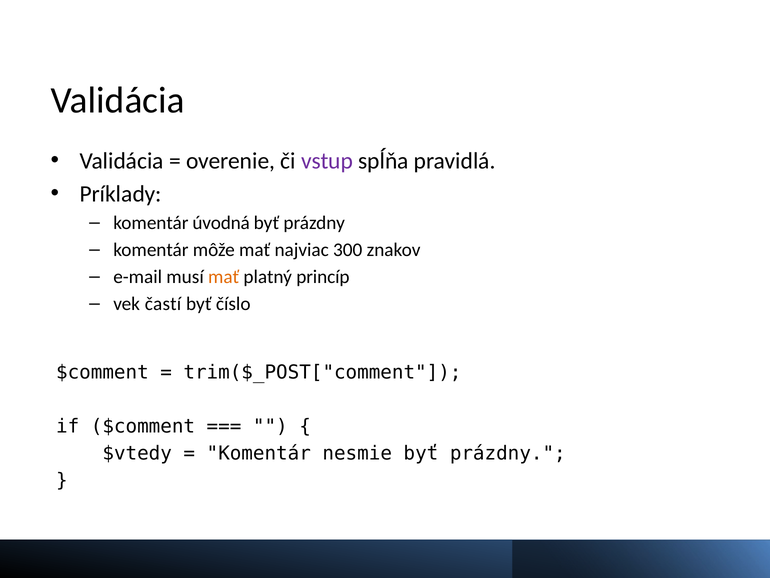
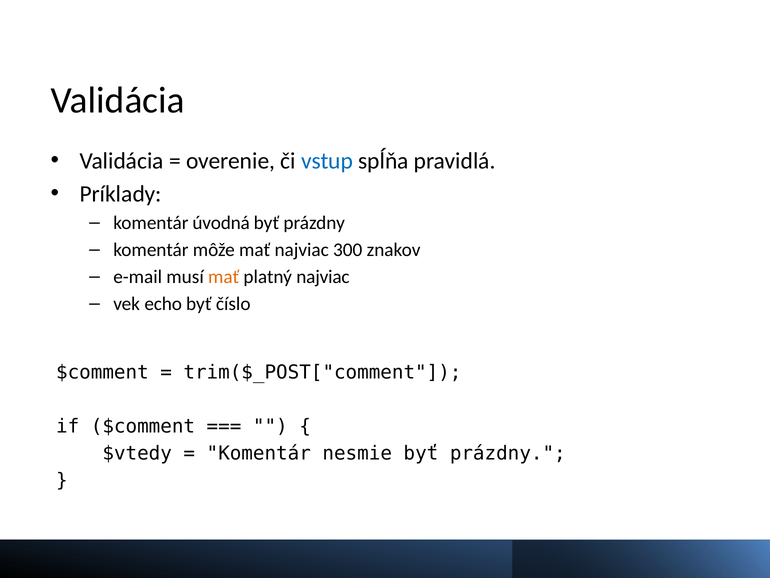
vstup colour: purple -> blue (327, 161)
platný princíp: princíp -> najviac (323, 277)
častí: častí -> echo (163, 304)
